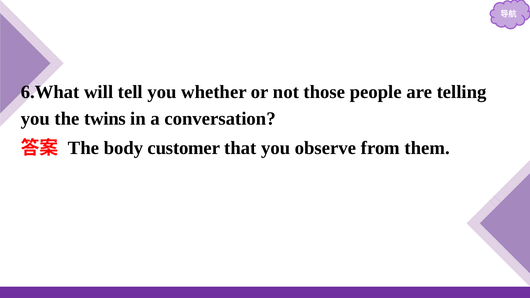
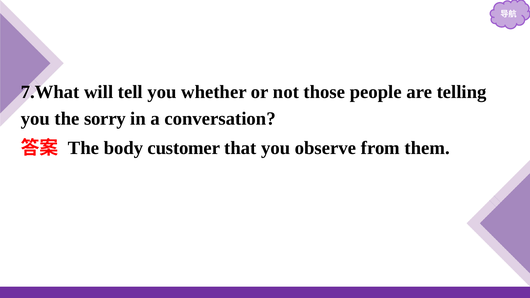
6.What: 6.What -> 7.What (50, 92)
twins: twins -> sorry (105, 119)
